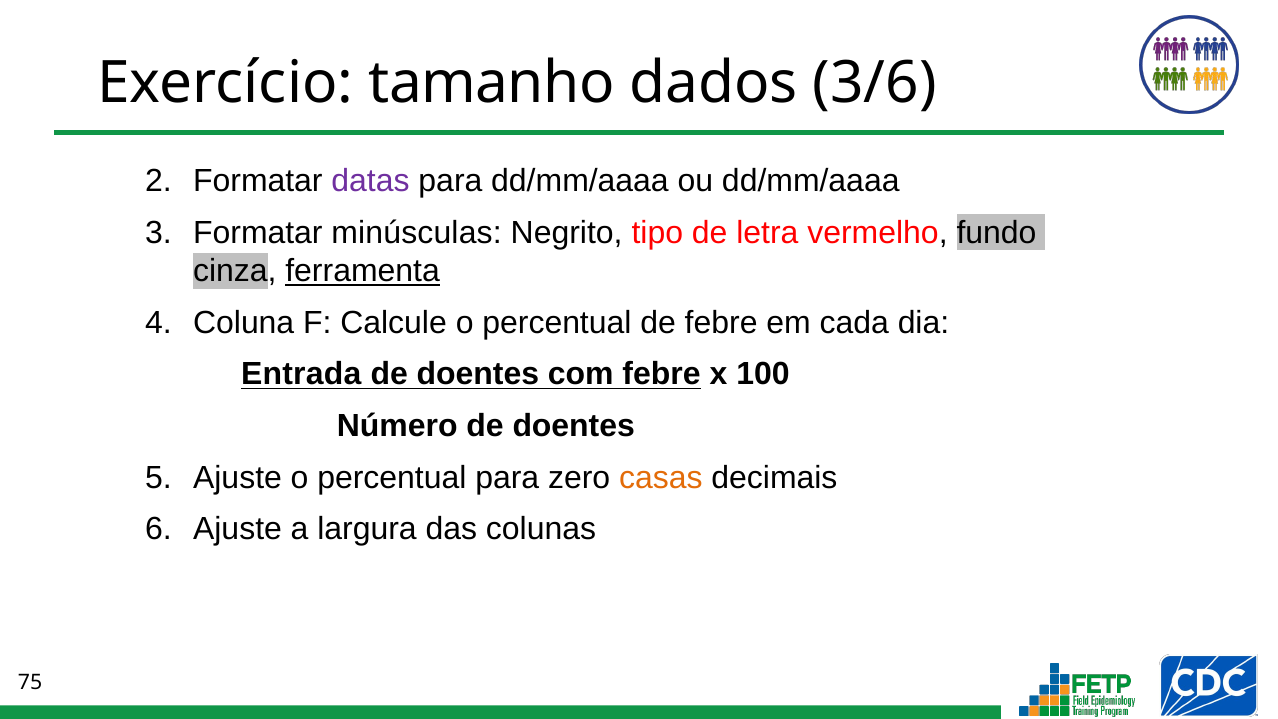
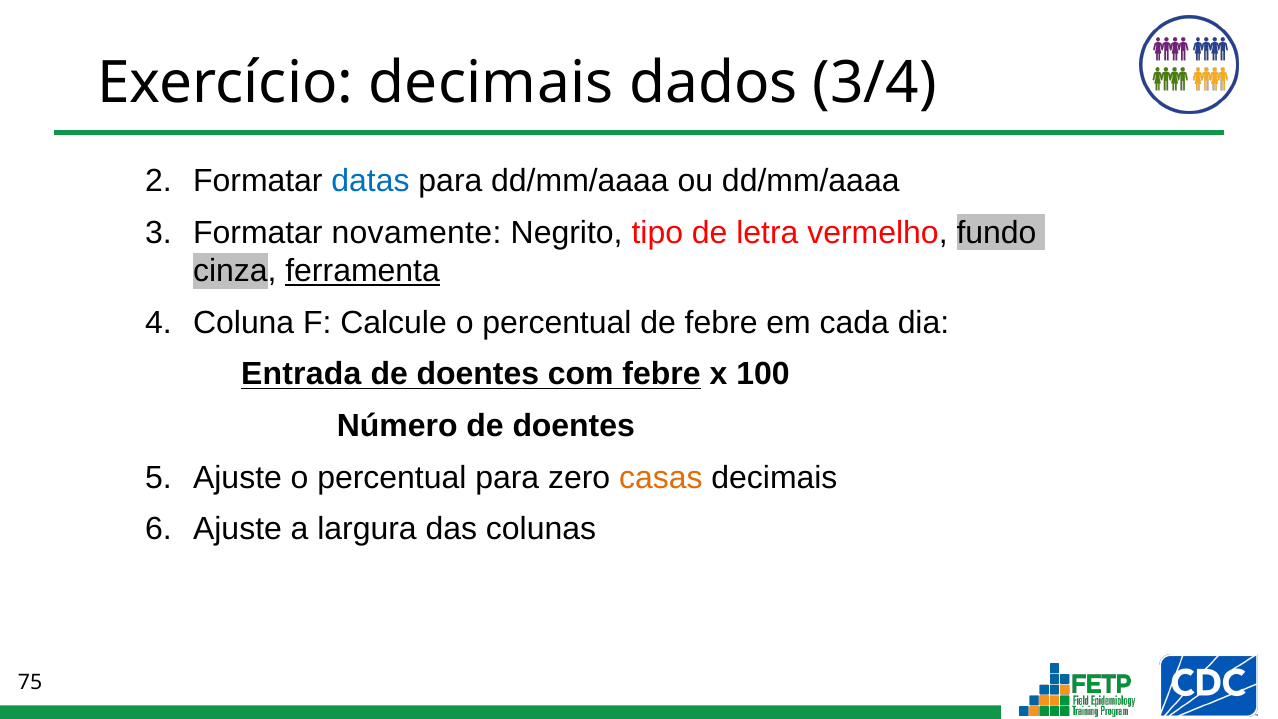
Exercício tamanho: tamanho -> decimais (491, 83)
3/6: 3/6 -> 3/4 (875, 83)
datas colour: purple -> blue (370, 181)
minúsculas: minúsculas -> novamente (416, 233)
